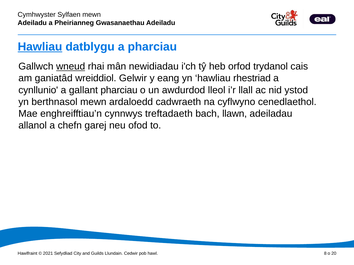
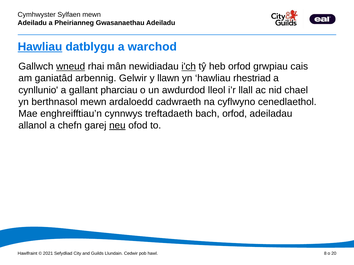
a pharciau: pharciau -> warchod (152, 47)
i'ch underline: none -> present (189, 67)
trydanol: trydanol -> grwpiau (271, 67)
wreiddiol: wreiddiol -> arbennig (96, 78)
eang: eang -> llawn (168, 78)
ystod: ystod -> chael (296, 90)
bach llawn: llawn -> orfod (235, 114)
neu underline: none -> present (117, 126)
